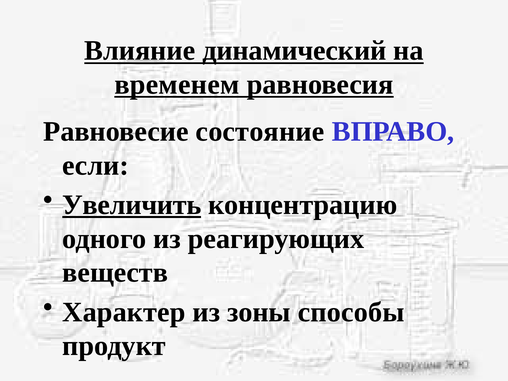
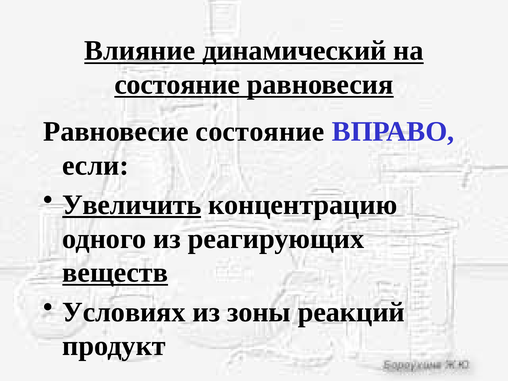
временем: временем -> состояние (177, 85)
веществ underline: none -> present (115, 273)
Характер: Характер -> Условиях (124, 312)
способы: способы -> реакций (351, 312)
